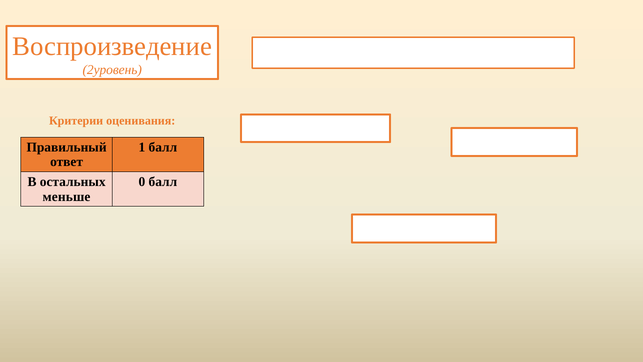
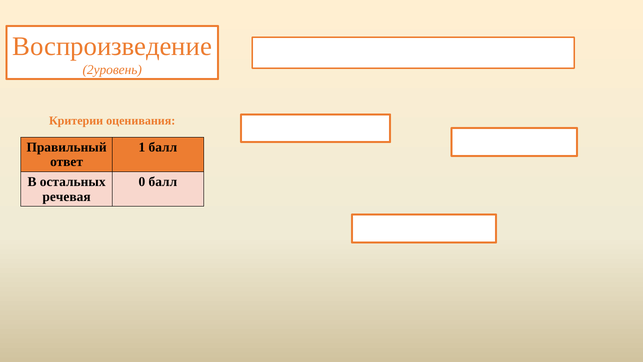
меньше: меньше -> речевая (67, 196)
